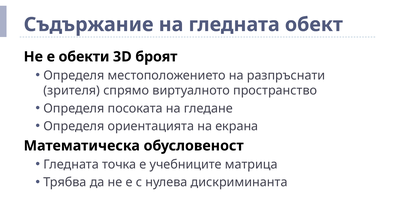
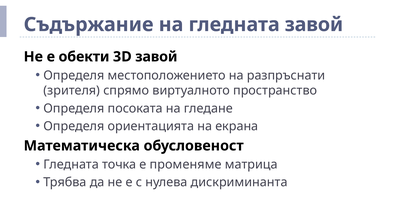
гледната обект: обект -> завой (314, 25)
3D броят: броят -> завой (156, 57)
учебниците: учебниците -> променяме (186, 165)
